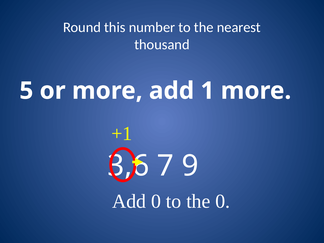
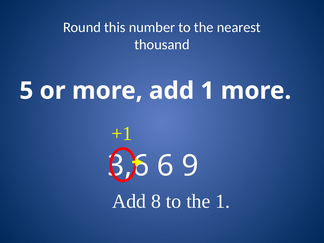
7: 7 -> 6 (165, 166)
Add 0: 0 -> 8 (156, 201)
the 0: 0 -> 1 (223, 201)
